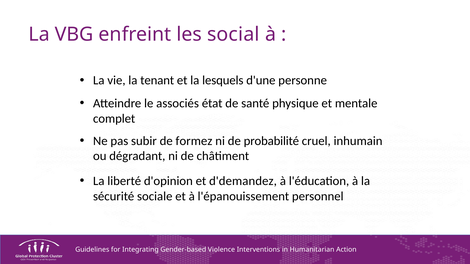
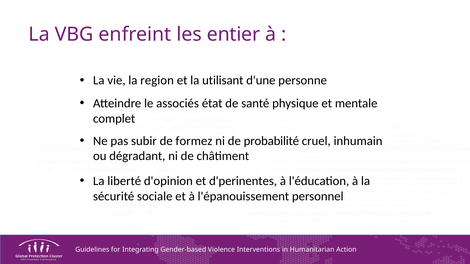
social: social -> entier (234, 34)
tenant: tenant -> region (157, 81)
lesquels: lesquels -> utilisant (223, 81)
d'demandez: d'demandez -> d'perinentes (243, 181)
